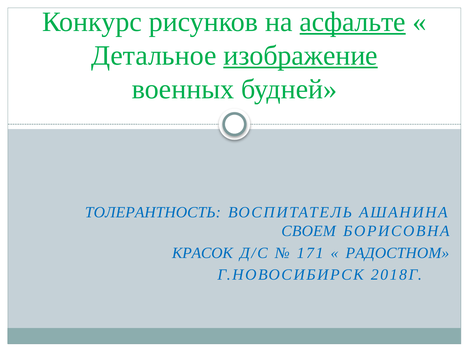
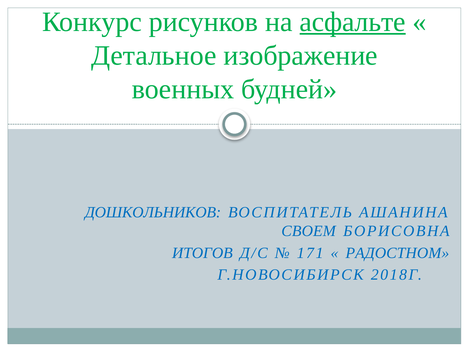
изображение underline: present -> none (301, 55)
ТОЛЕРАНТНОСТЬ: ТОЛЕРАНТНОСТЬ -> ДОШКОЛЬНИКОВ (153, 212)
КРАСОК: КРАСОК -> ИТОГОВ (202, 253)
